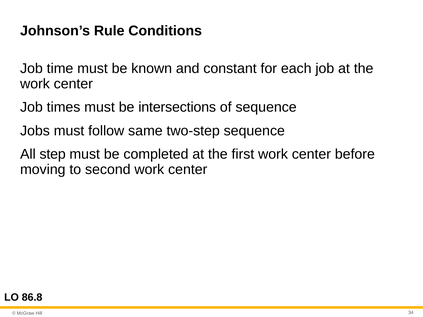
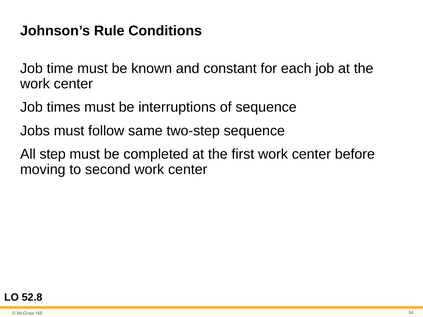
intersections: intersections -> interruptions (177, 107)
86.8: 86.8 -> 52.8 (32, 297)
